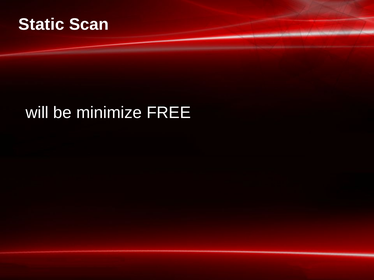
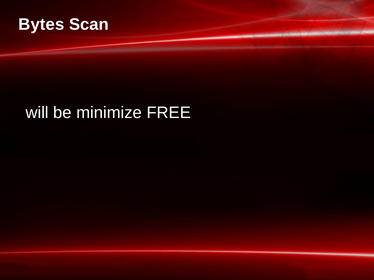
Static: Static -> Bytes (41, 25)
